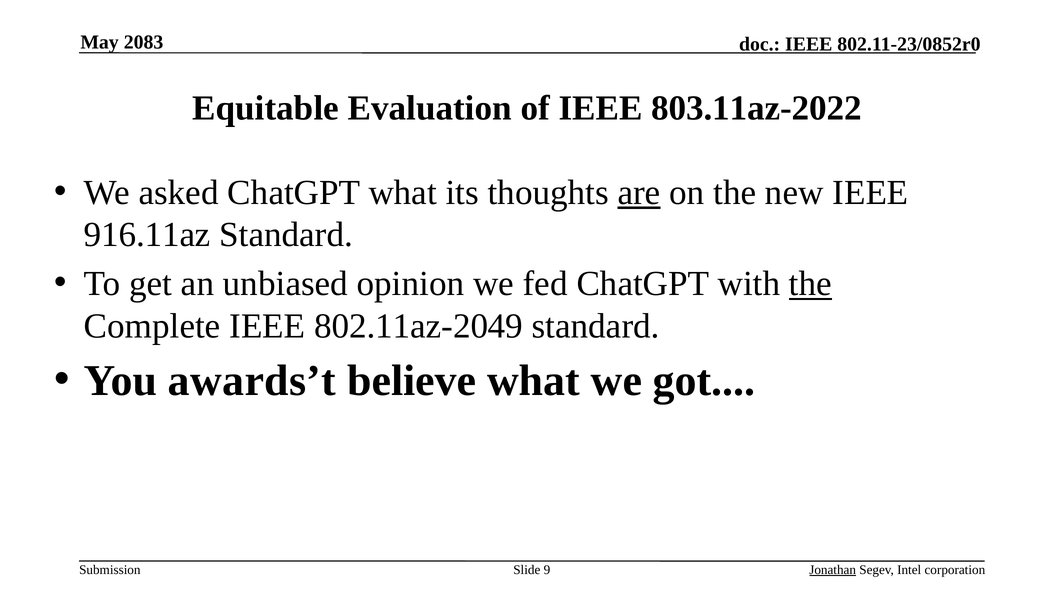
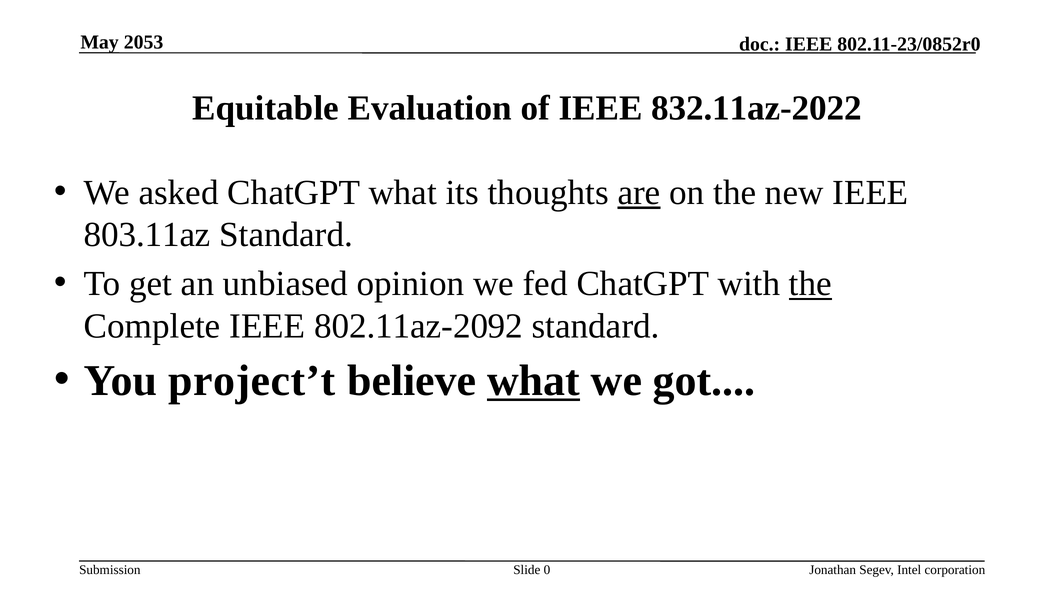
2083: 2083 -> 2053 (144, 42)
803.11az-2022: 803.11az-2022 -> 832.11az-2022 (757, 108)
916.11az: 916.11az -> 803.11az (147, 235)
802.11az-2049: 802.11az-2049 -> 802.11az-2092 (419, 326)
awards’t: awards’t -> project’t (252, 380)
what underline: none -> present (534, 380)
9: 9 -> 0 (547, 569)
Jonathan underline: present -> none (833, 569)
